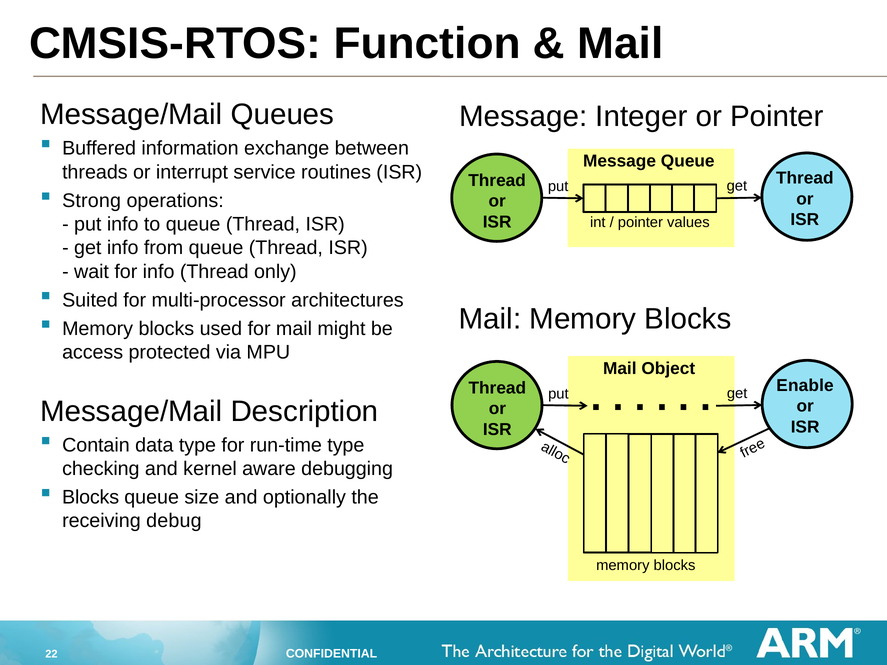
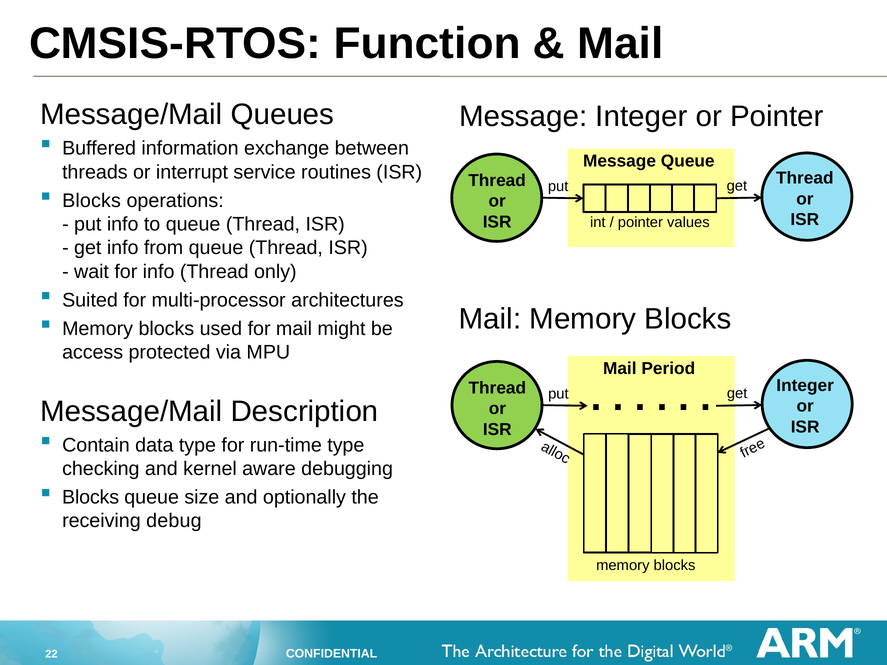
Strong: Strong -> Blocks (92, 201)
Object: Object -> Period (668, 369)
Enable: Enable -> Integer (805, 386)
